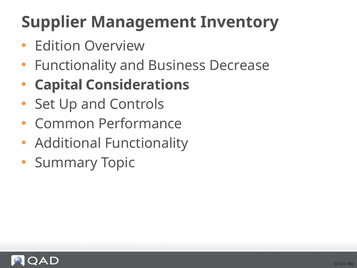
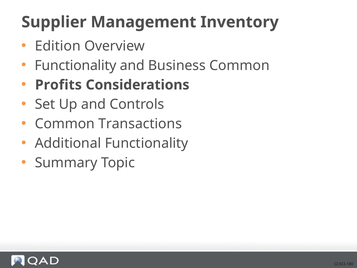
Business Decrease: Decrease -> Common (239, 65)
Capital: Capital -> Profits (58, 85)
Performance: Performance -> Transactions (140, 124)
